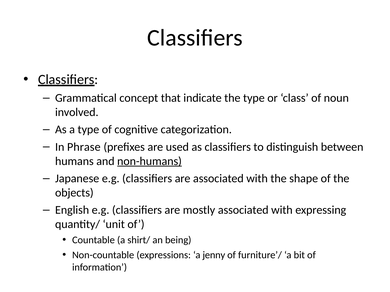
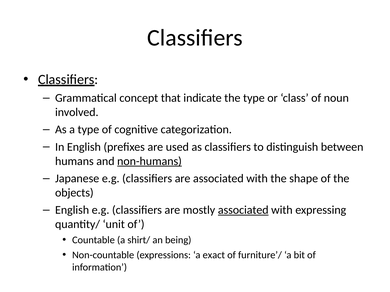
In Phrase: Phrase -> English (84, 147)
associated underline: none -> present (243, 210)
jenny: jenny -> exact (214, 255)
